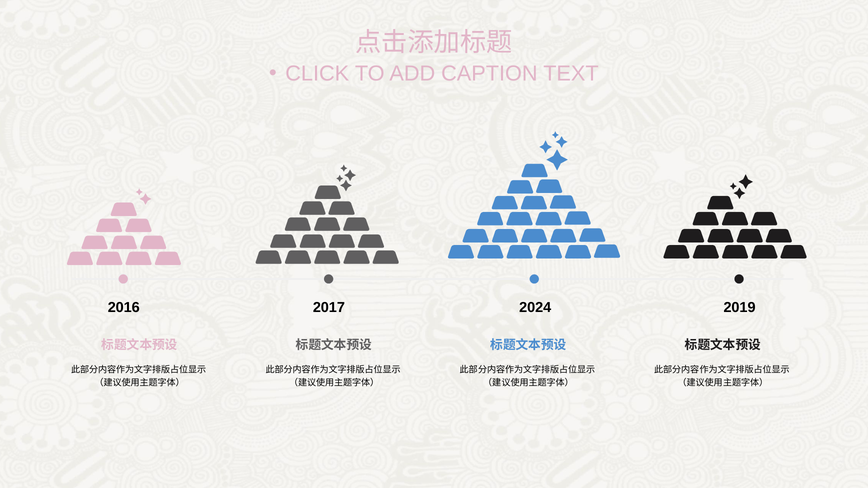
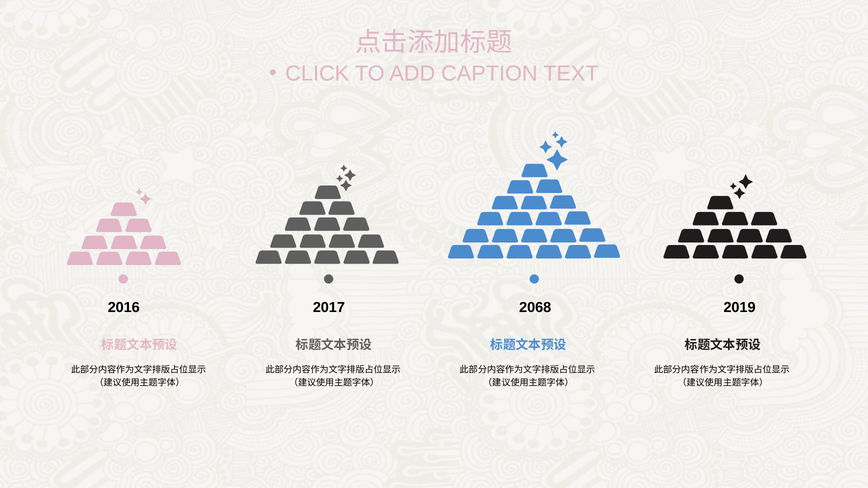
2024: 2024 -> 2068 (535, 307)
